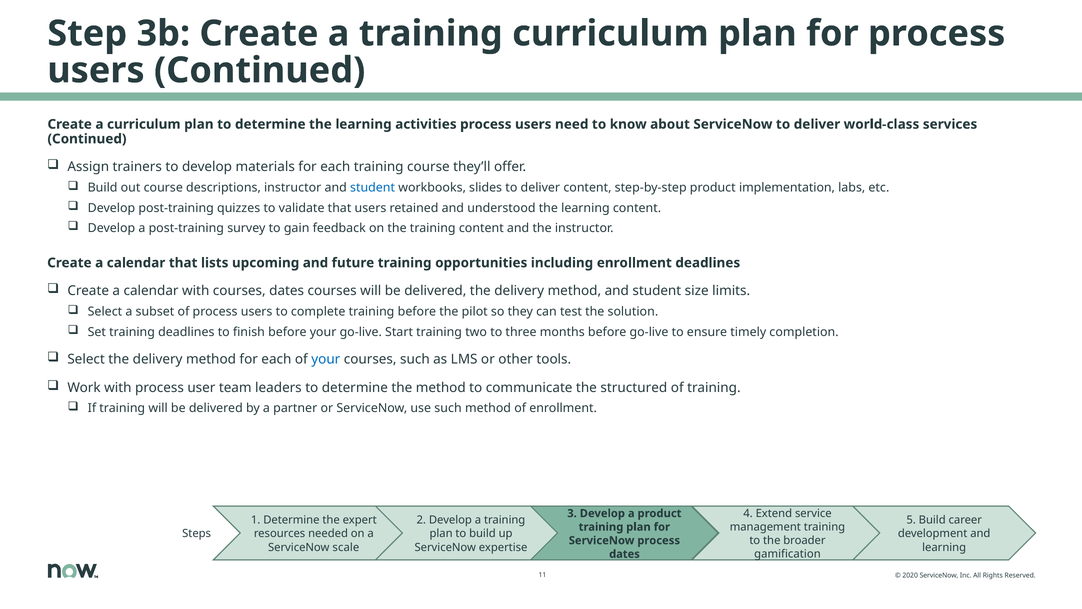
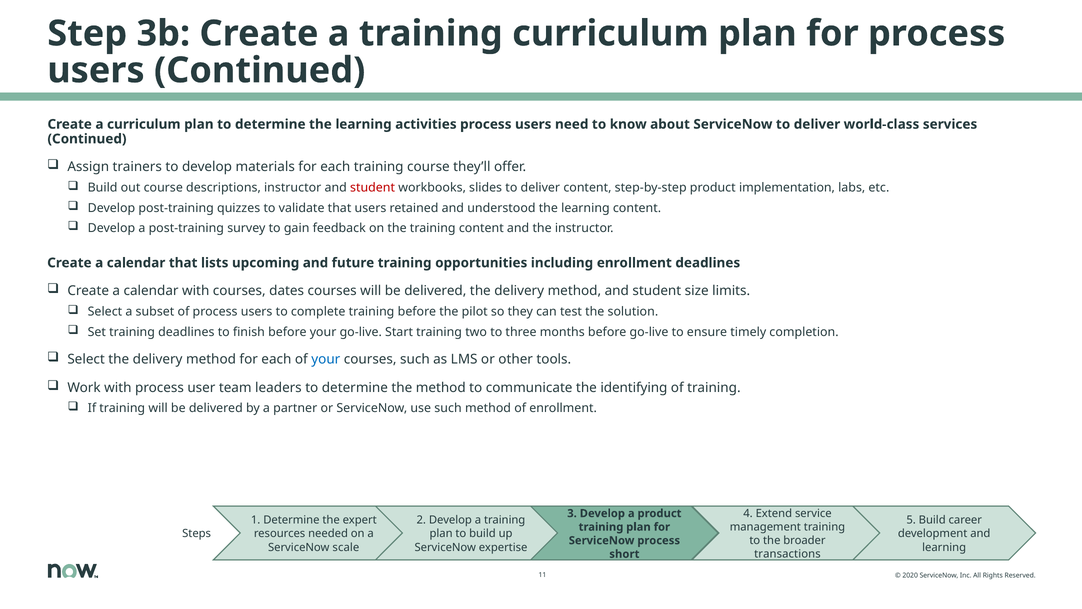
student colour: blue -> red (373, 188)
structured: structured -> identifying (634, 387)
gamification: gamification -> transactions (787, 554)
dates: dates -> short (624, 554)
